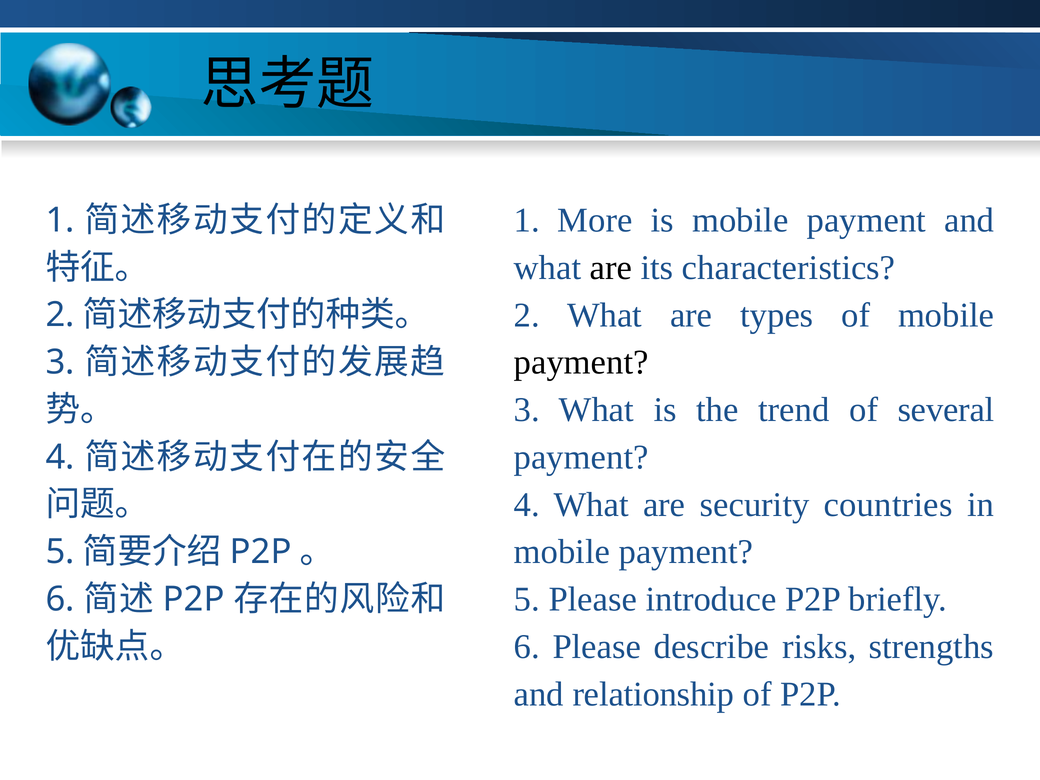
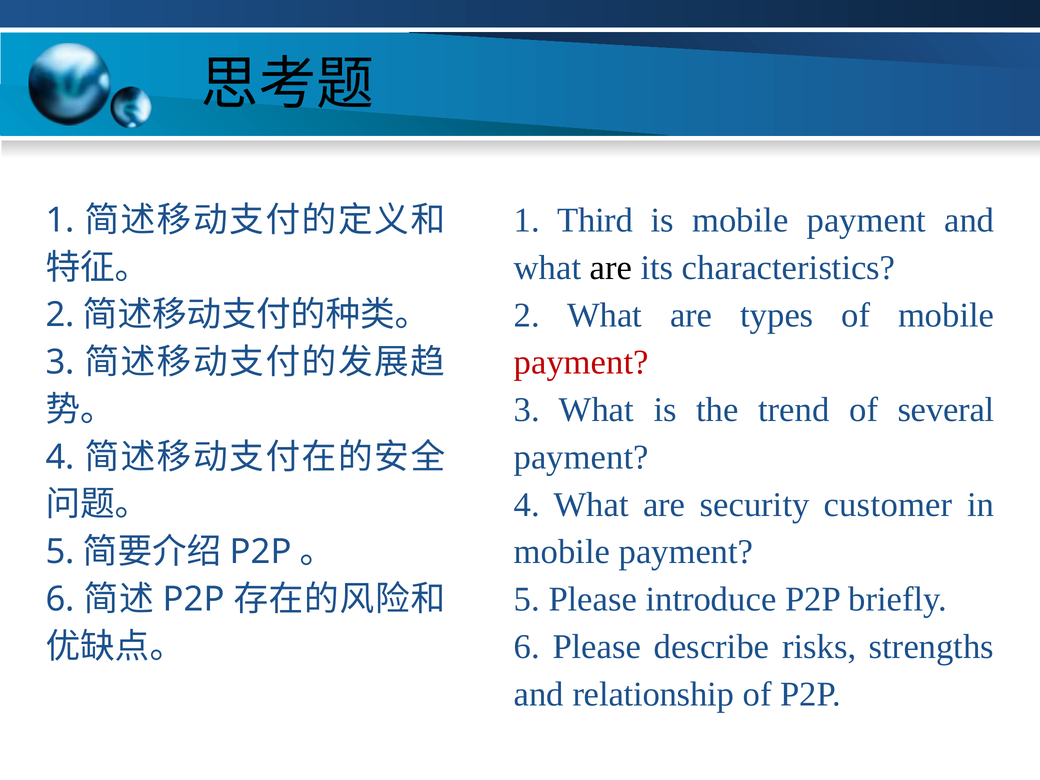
More: More -> Third (595, 220)
payment colour: black -> red (581, 362)
countries: countries -> customer (888, 505)
